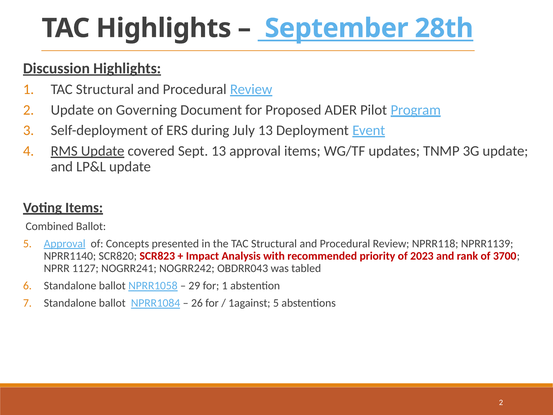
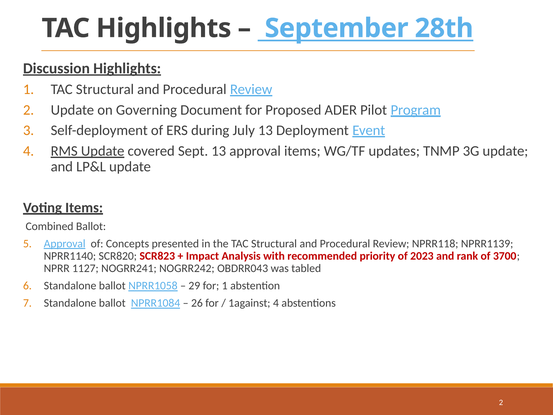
1against 5: 5 -> 4 (276, 303)
